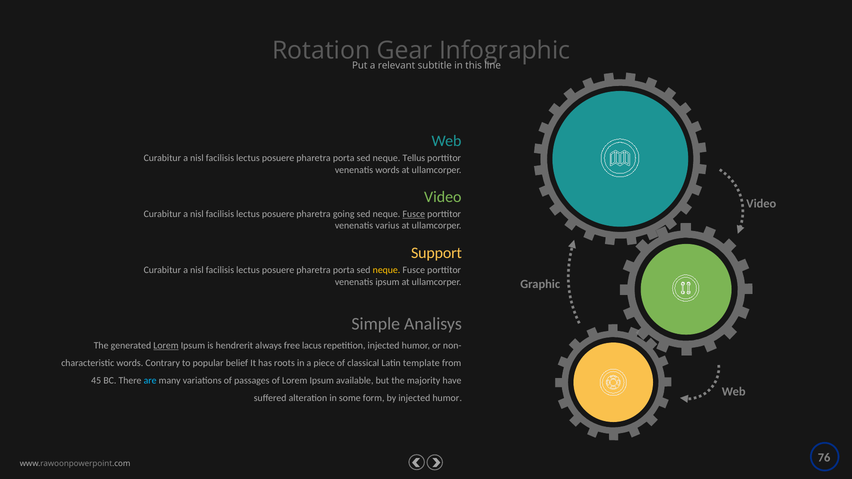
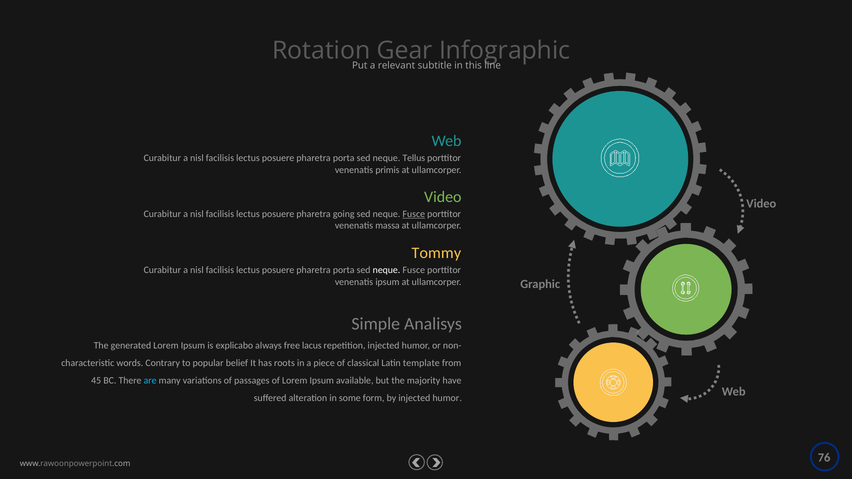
venenatis words: words -> primis (387, 170)
varius: varius -> massa (387, 226)
Support: Support -> Tommy (436, 253)
neque colour: yellow -> white (387, 270)
Lorem underline: present -> none (166, 346)
hendrerit: hendrerit -> explicabo (234, 346)
